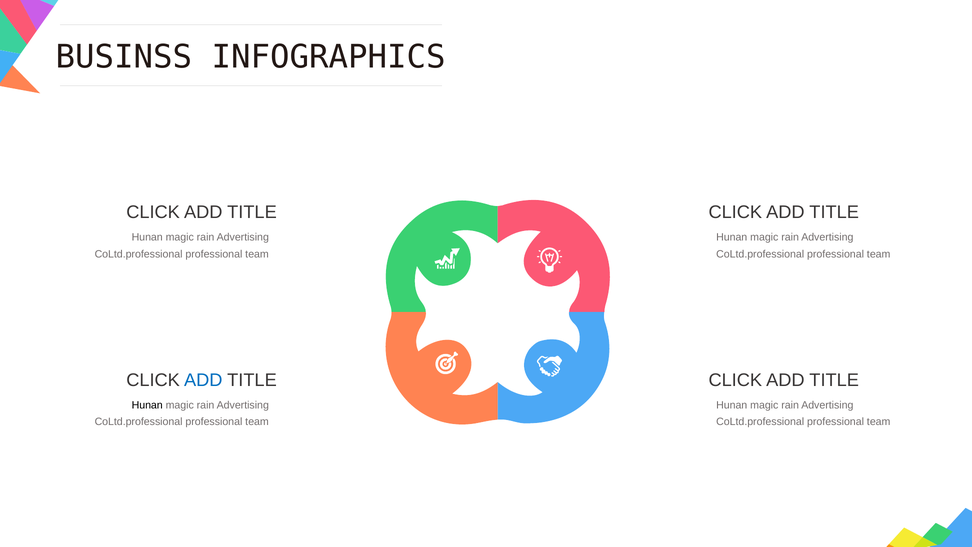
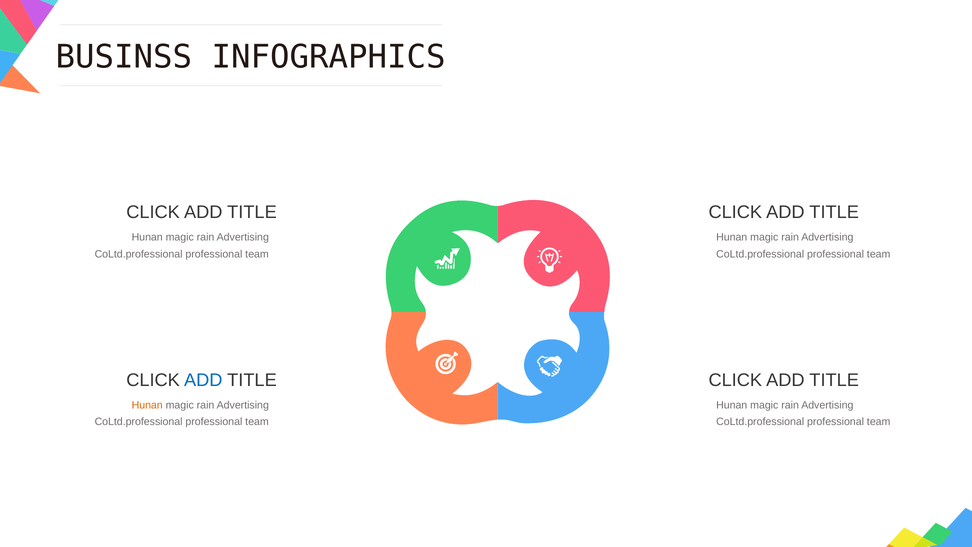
Hunan colour: black -> orange (147, 405)
